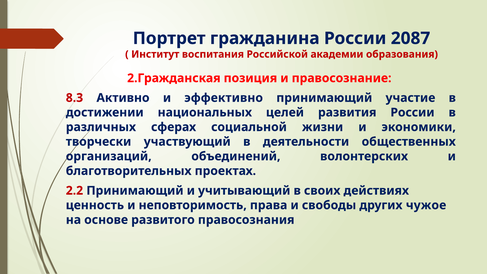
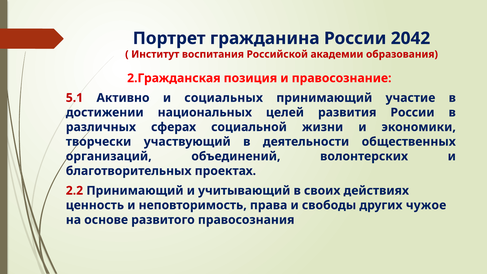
2087: 2087 -> 2042 (411, 38)
8.3: 8.3 -> 5.1 (74, 98)
эффективно: эффективно -> социальных (224, 98)
